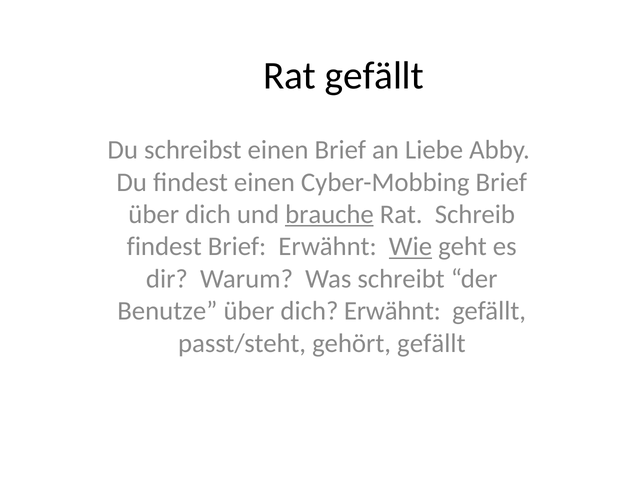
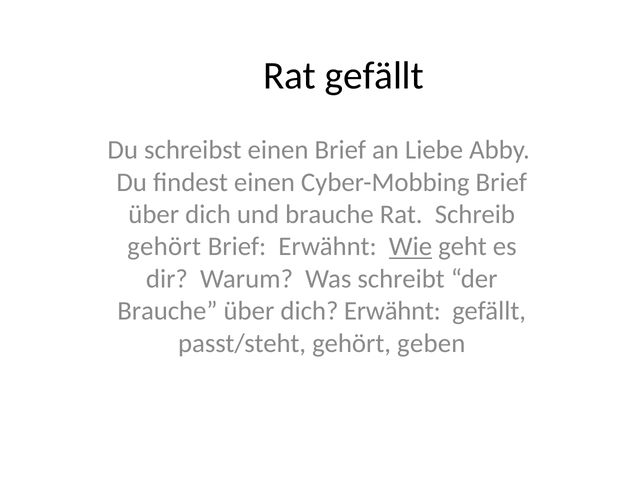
brauche underline: present -> none (329, 214)
findest: findest -> gehört (164, 247)
Benutze: Benutze -> Brauche (167, 311)
gehört gefällt: gefällt -> geben (431, 343)
